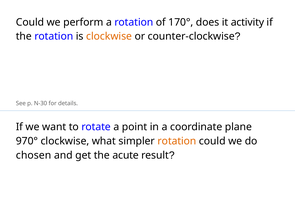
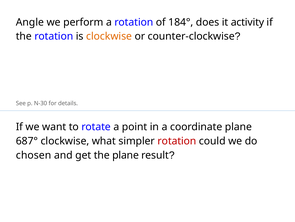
Could: Could -> Angle (30, 22)
170°: 170° -> 184° (181, 22)
970°: 970° -> 687° (27, 141)
rotation colour: orange -> red (177, 141)
the acute: acute -> plane (126, 155)
